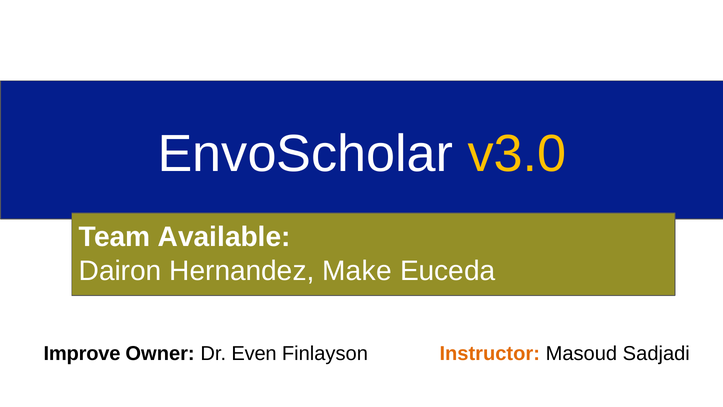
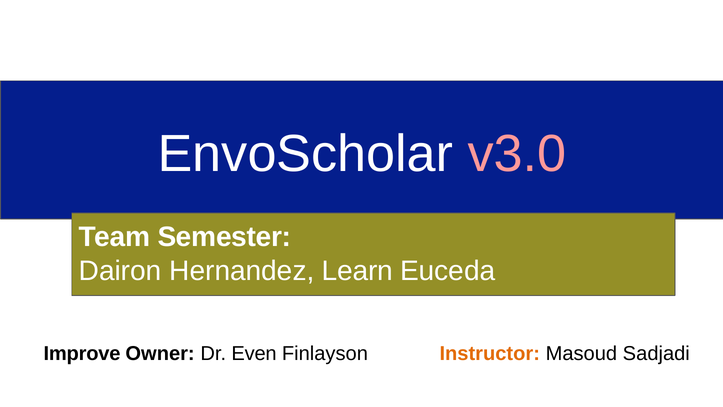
v3.0 colour: yellow -> pink (517, 154)
Available: Available -> Semester (224, 237)
Make: Make -> Learn (357, 271)
